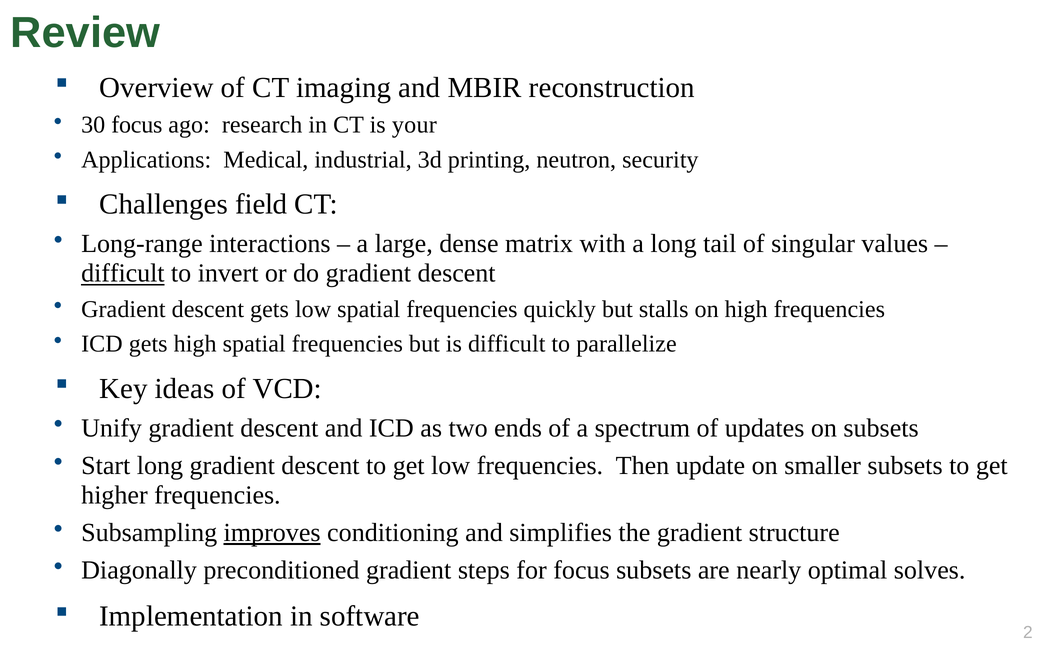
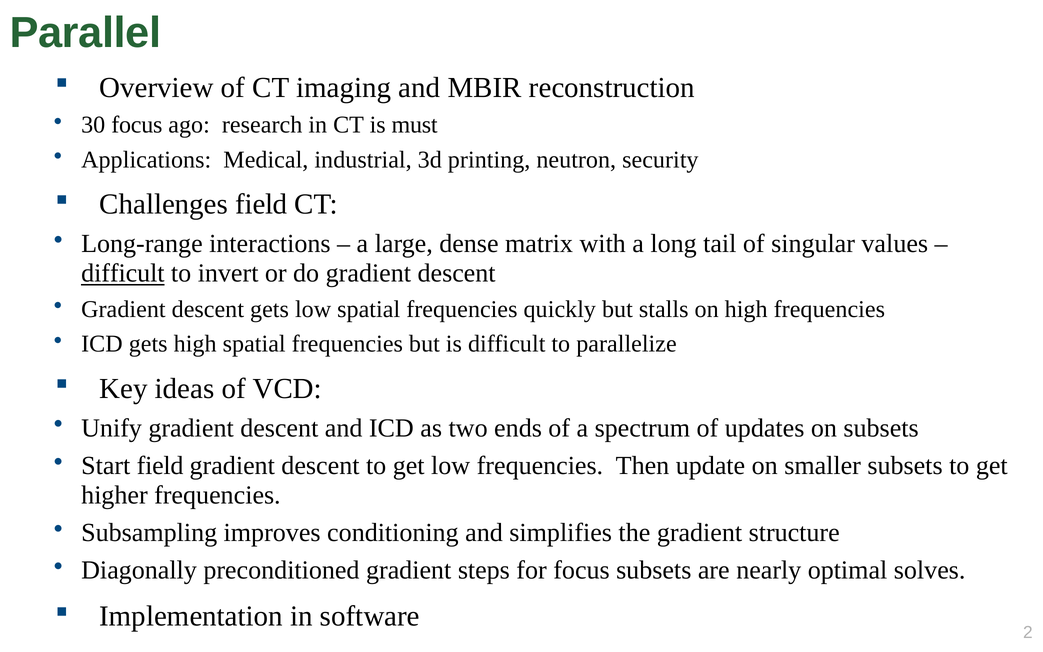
Review: Review -> Parallel (85, 33)
your: your -> must (415, 125)
Start long: long -> field (160, 465)
improves underline: present -> none (272, 533)
